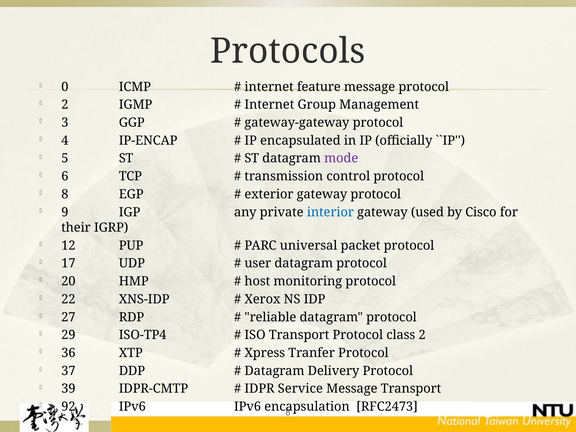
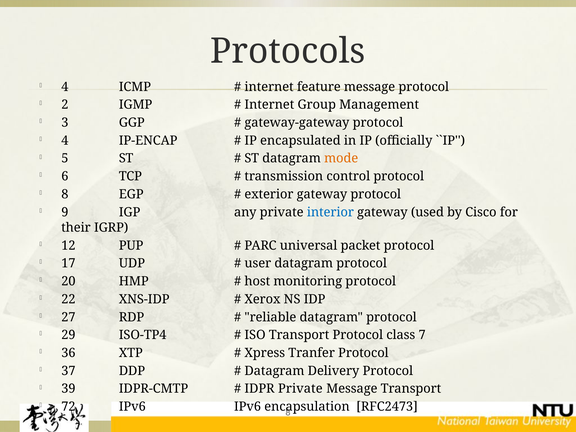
0: 0 -> 4 (65, 87)
mode colour: purple -> orange (341, 158)
class 2: 2 -> 7 (422, 335)
IDPR Service: Service -> Private (300, 389)
92: 92 -> 72 (68, 407)
